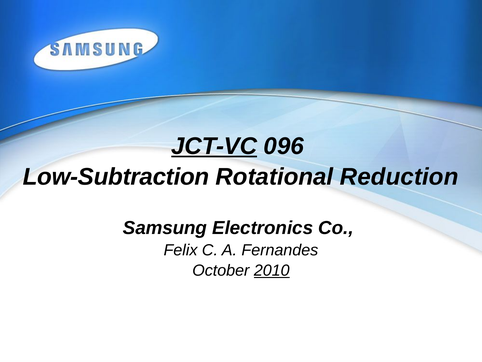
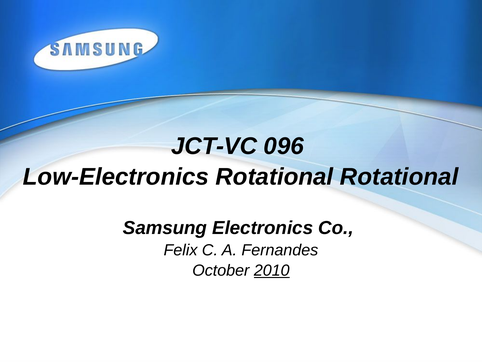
JCT-VC underline: present -> none (214, 146)
Low-Subtraction: Low-Subtraction -> Low-Electronics (116, 177)
Rotational Reduction: Reduction -> Rotational (399, 177)
